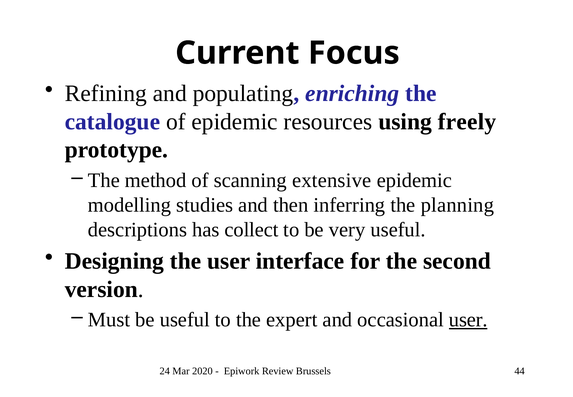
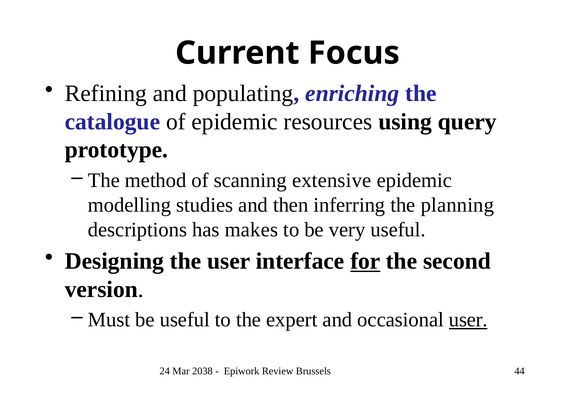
freely: freely -> query (467, 122)
collect: collect -> makes (251, 230)
for underline: none -> present (365, 261)
2020: 2020 -> 2038 (202, 371)
